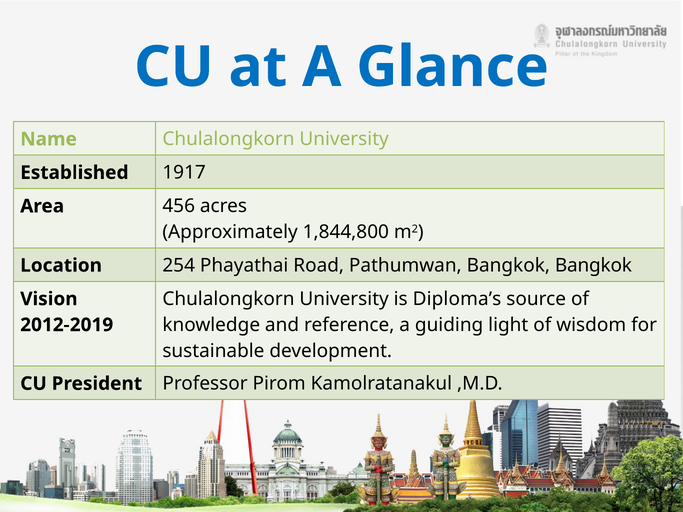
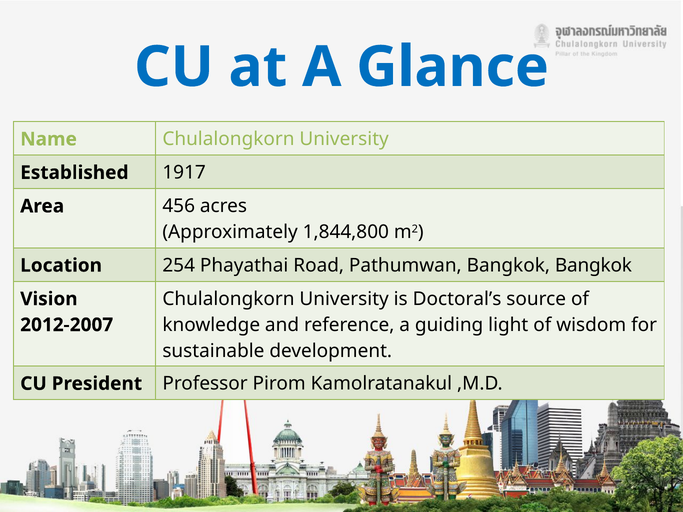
Diploma’s: Diploma’s -> Doctoral’s (457, 299)
2012-2019: 2012-2019 -> 2012-2007 (67, 325)
